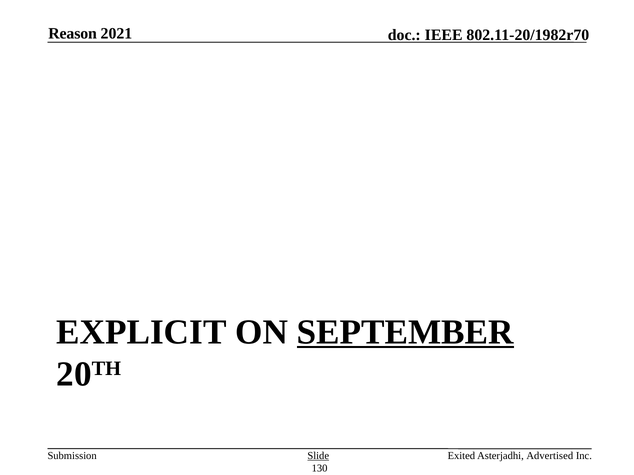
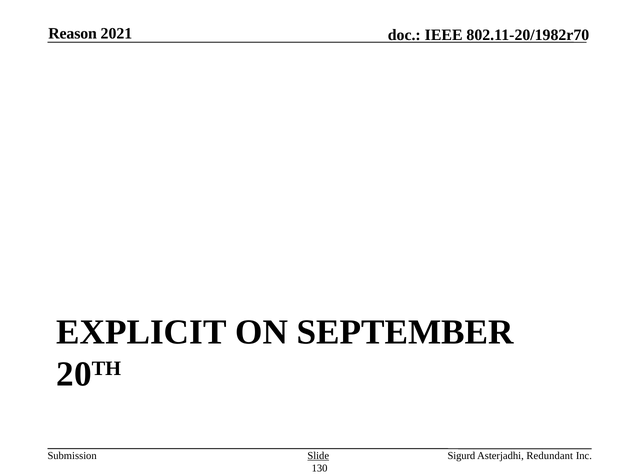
SEPTEMBER underline: present -> none (405, 332)
Exited: Exited -> Sigurd (461, 456)
Advertised: Advertised -> Redundant (550, 456)
